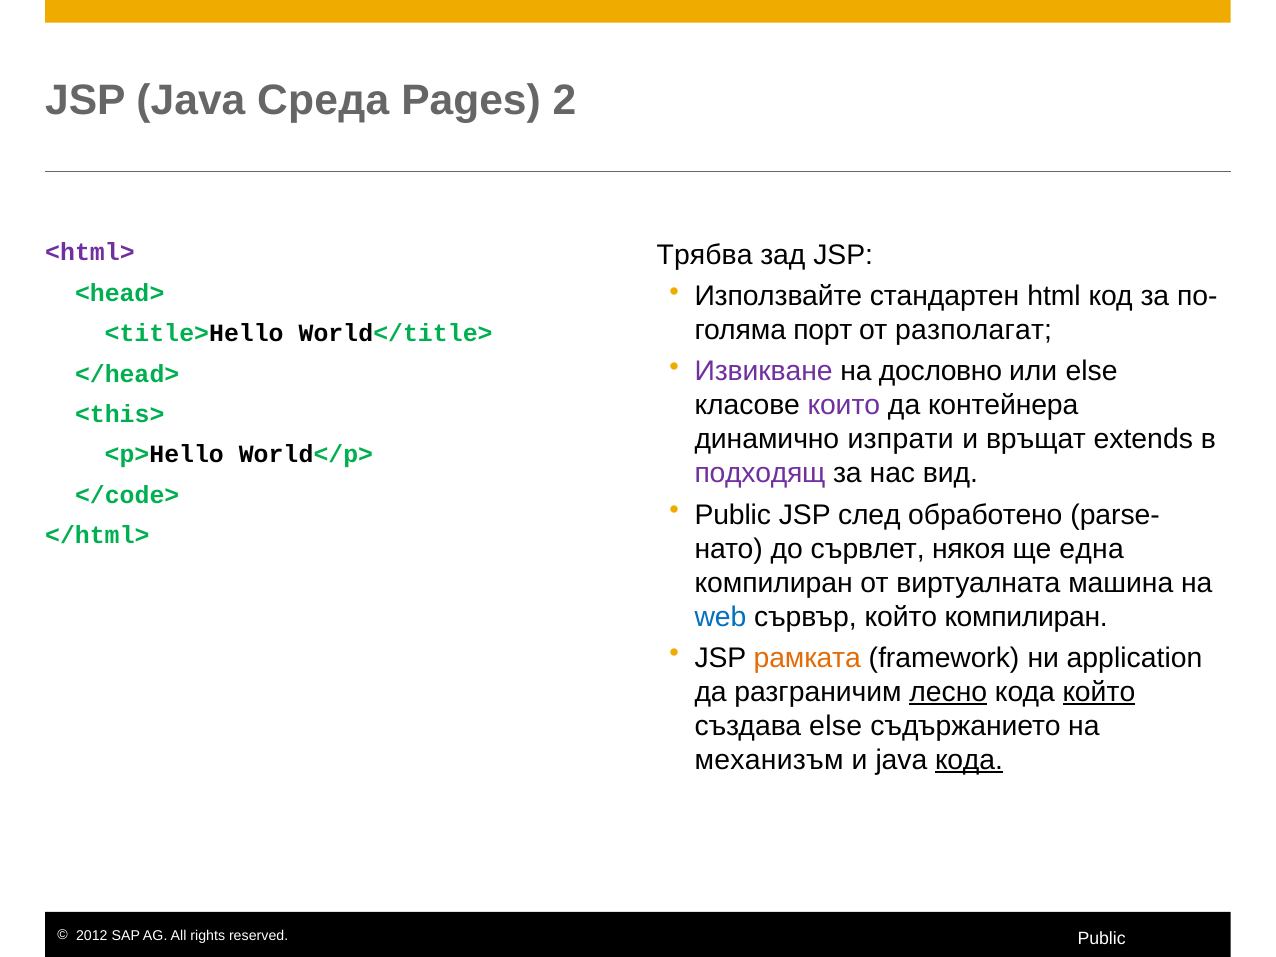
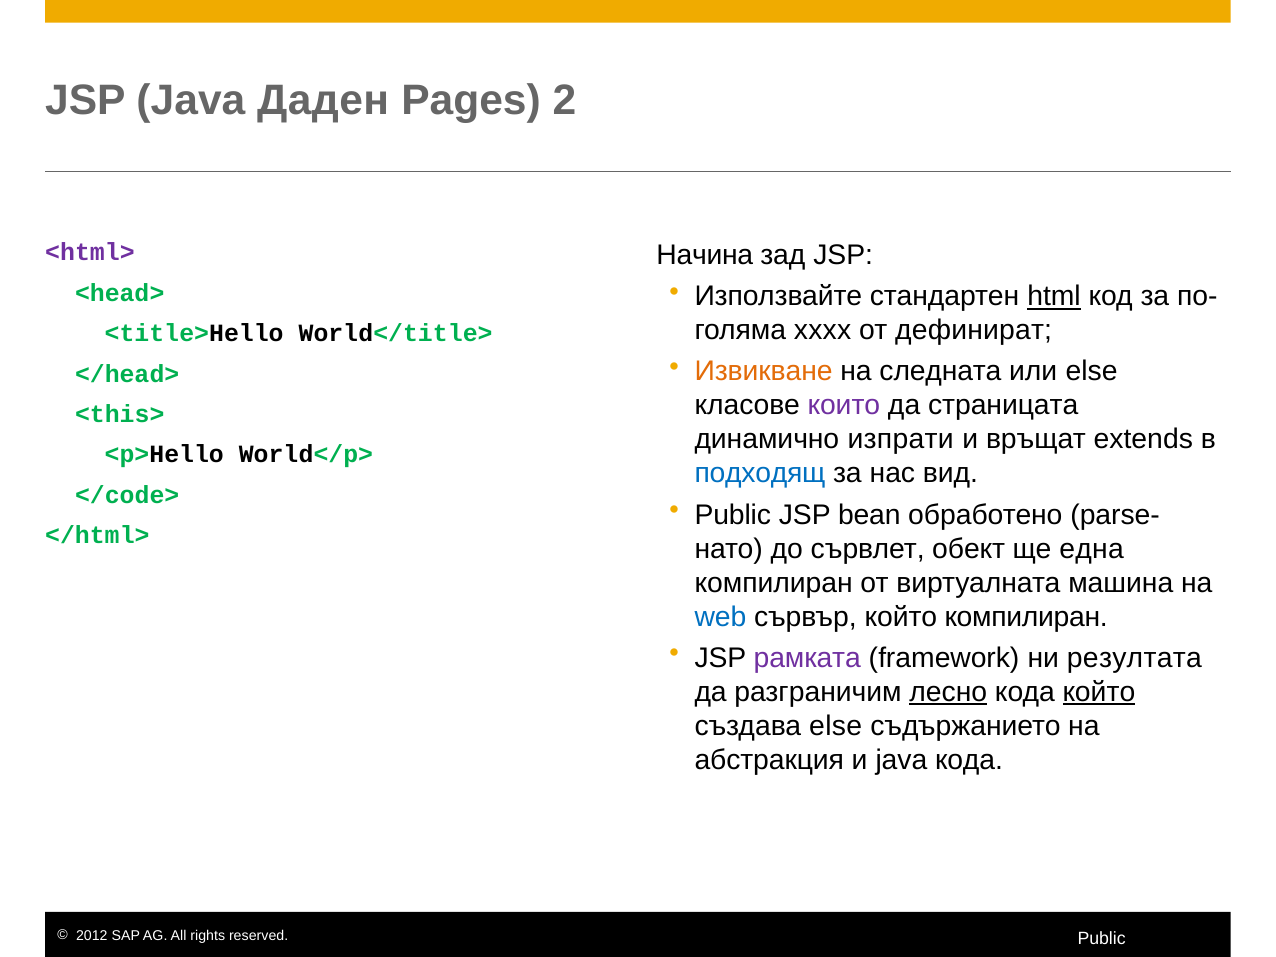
Среда: Среда -> Даден (323, 101)
Трябва: Трябва -> Начина (705, 255)
html underline: none -> present (1054, 296)
порт: порт -> xxxx (823, 330)
разполагат: разполагат -> дефинират (974, 330)
Извикване colour: purple -> orange (764, 372)
дословно: дословно -> следната (940, 372)
контейнера: контейнера -> страницата (1003, 406)
подходящ colour: purple -> blue (760, 474)
след: след -> bean (869, 515)
някоя: някоя -> обект (969, 549)
рамката colour: orange -> purple (807, 658)
application: application -> резултата (1134, 658)
механизъм: механизъм -> абстракция (769, 760)
кода underline: present -> none (969, 760)
